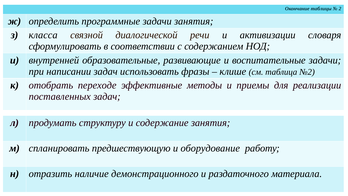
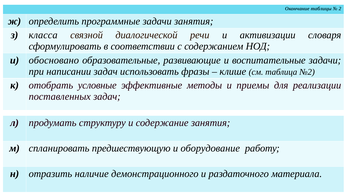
внутренней: внутренней -> обосновано (54, 60)
переходе: переходе -> условные (97, 85)
